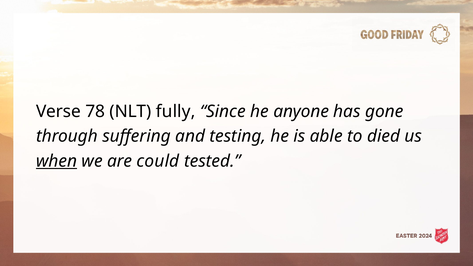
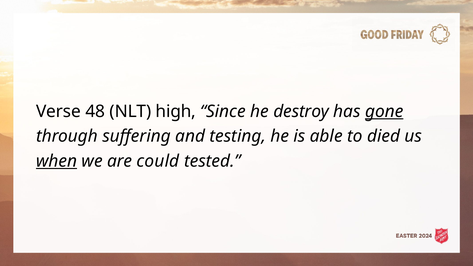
78: 78 -> 48 (95, 111)
fully: fully -> high (176, 111)
anyone: anyone -> destroy (301, 111)
gone underline: none -> present (384, 111)
